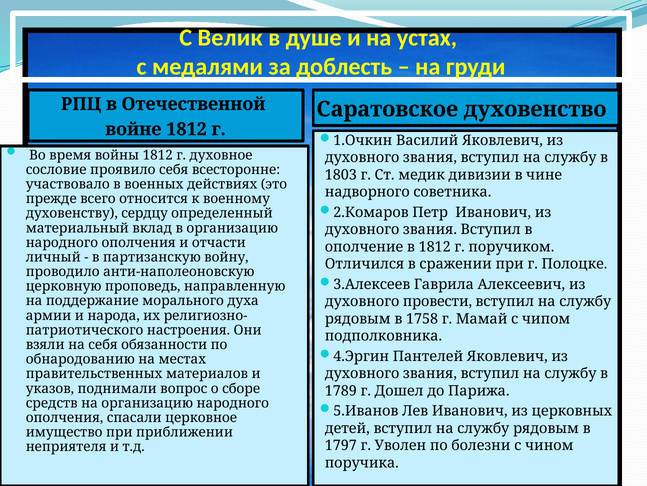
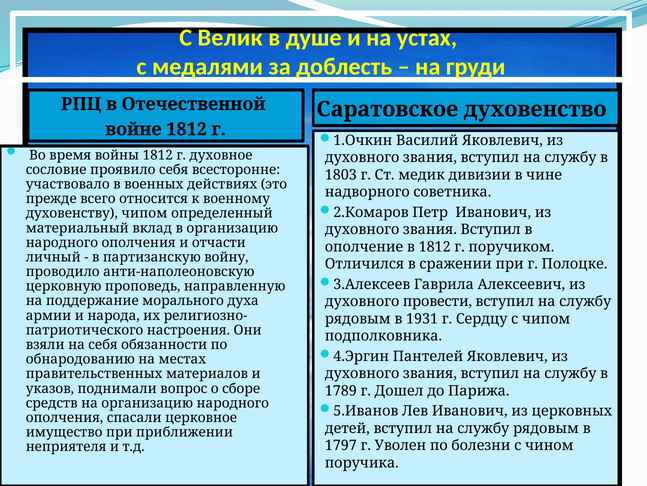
духовенству сердцу: сердцу -> чипом (144, 213)
1758: 1758 -> 1931 (422, 318)
Мамай: Мамай -> Сердцу (482, 318)
